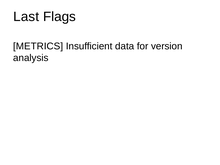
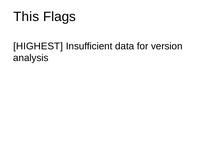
Last: Last -> This (26, 17)
METRICS: METRICS -> HIGHEST (38, 46)
